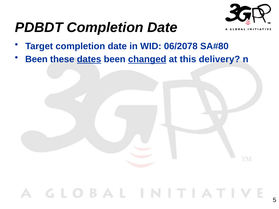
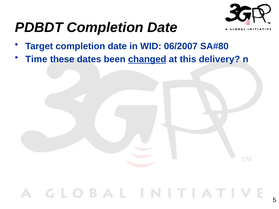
06/2078: 06/2078 -> 06/2007 (181, 46)
Been: Been -> Time (36, 59)
dates underline: present -> none (89, 59)
